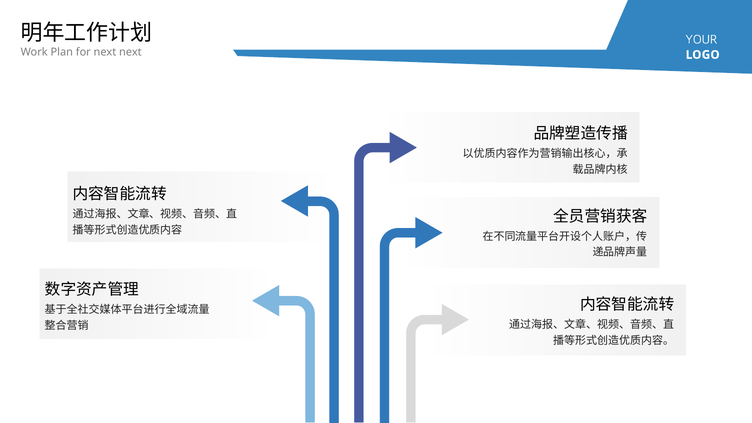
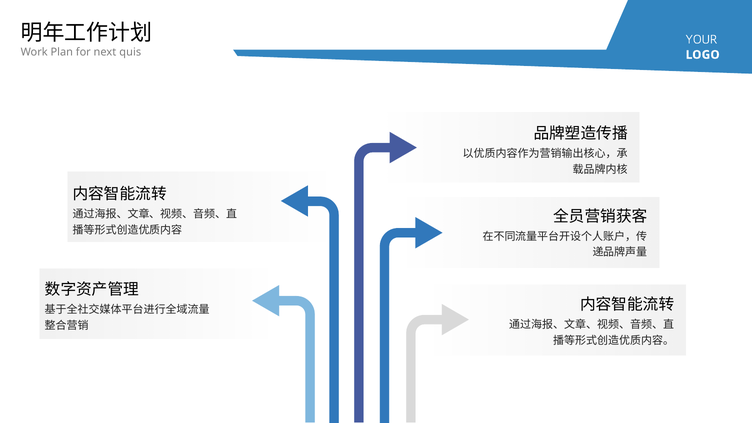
next next: next -> quis (130, 52)
